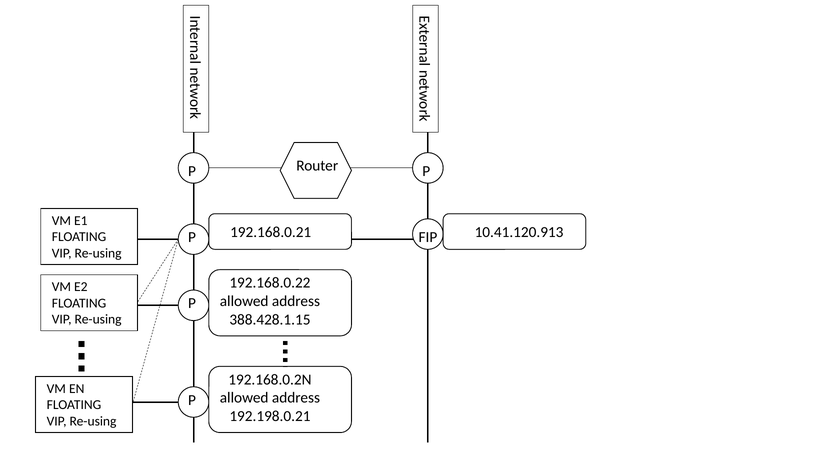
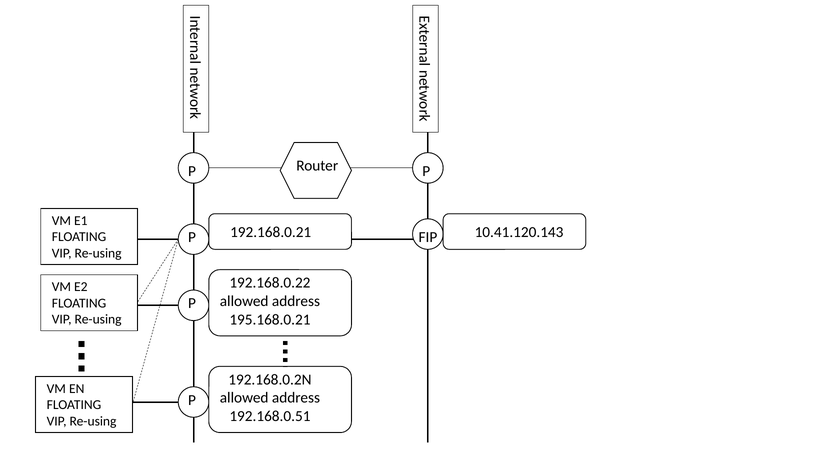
10.41.120.913: 10.41.120.913 -> 10.41.120.143 (519, 232)
388.428.1.15: 388.428.1.15 -> 195.168.0.21 (270, 320)
192.198.0.21: 192.198.0.21 -> 192.168.0.51 (270, 417)
